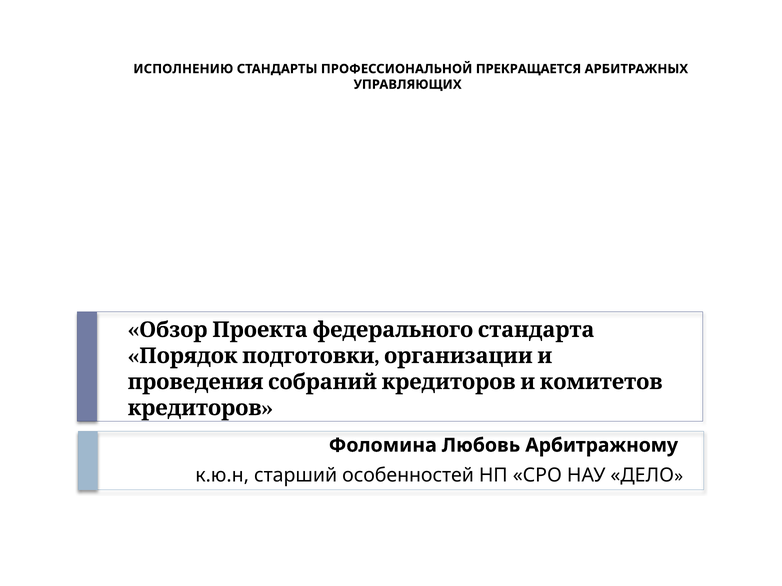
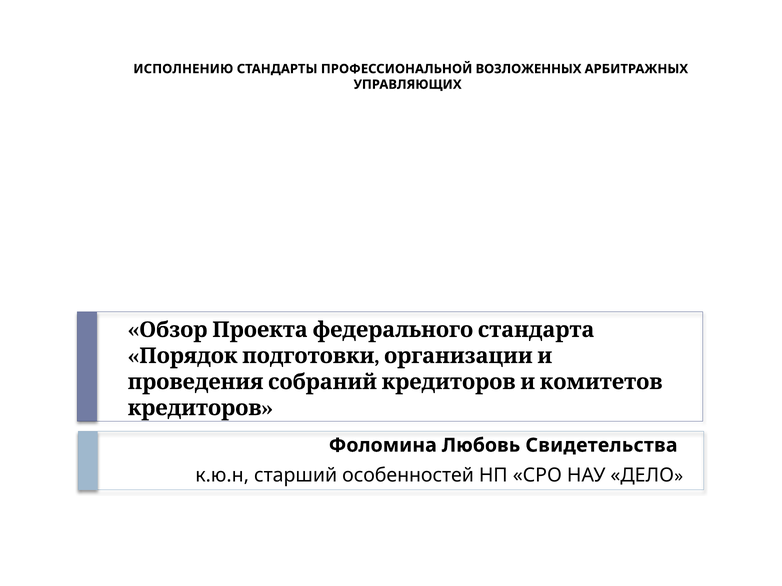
ПРЕКРАЩАЕТСЯ: ПРЕКРАЩАЕТСЯ -> ВОЗЛОЖЕННЫХ (529, 69)
Арбитражному: Арбитражному -> Свидетельства (601, 446)
